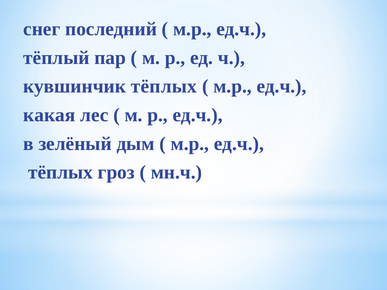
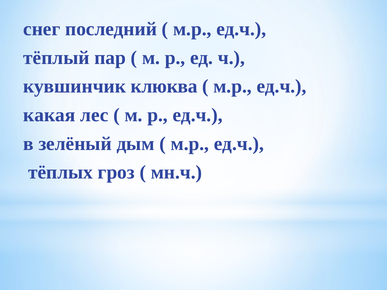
кувшинчик тёплых: тёплых -> клюква (164, 86)
